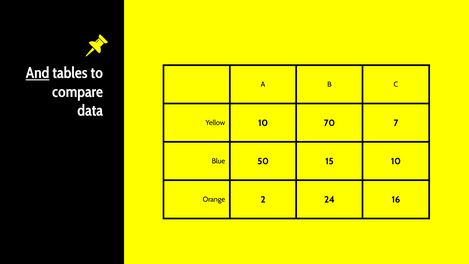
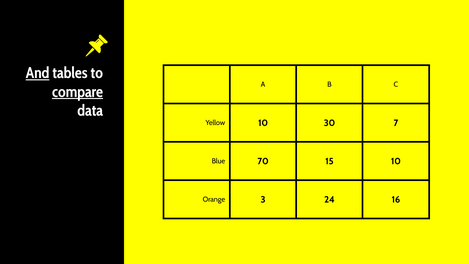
compare underline: none -> present (78, 92)
70: 70 -> 30 (329, 123)
50: 50 -> 70 (263, 161)
2: 2 -> 3 (263, 199)
